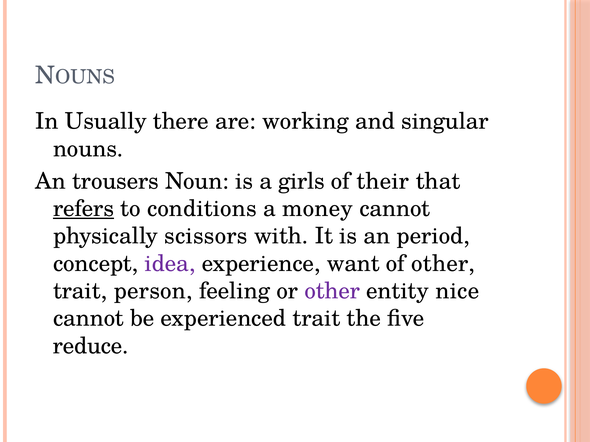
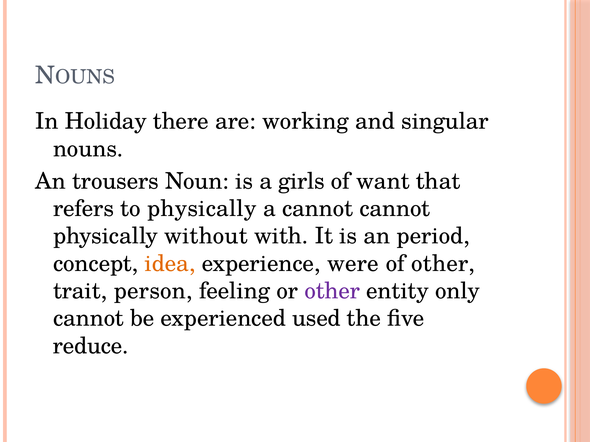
Usually: Usually -> Holiday (106, 121)
their: their -> want (383, 181)
refers underline: present -> none (83, 209)
to conditions: conditions -> physically (202, 209)
a money: money -> cannot (318, 209)
scissors: scissors -> without (206, 236)
idea colour: purple -> orange (170, 264)
want: want -> were (353, 264)
nice: nice -> only (458, 291)
experienced trait: trait -> used (317, 319)
